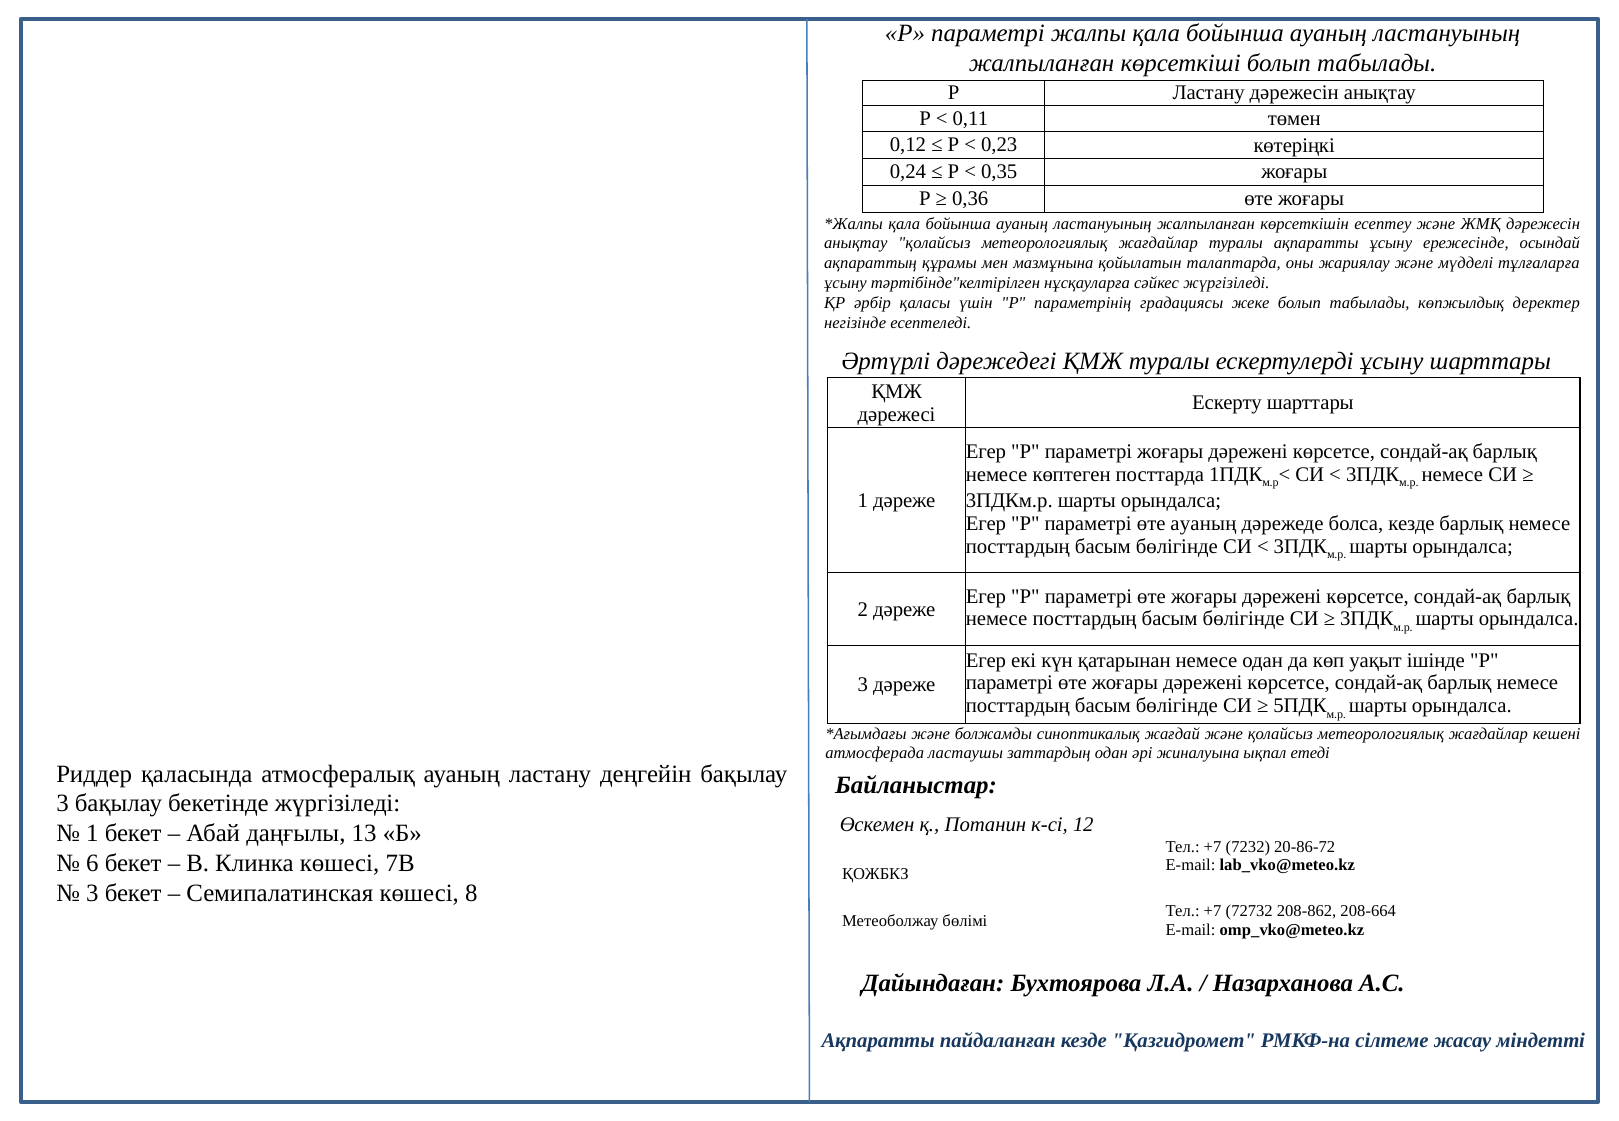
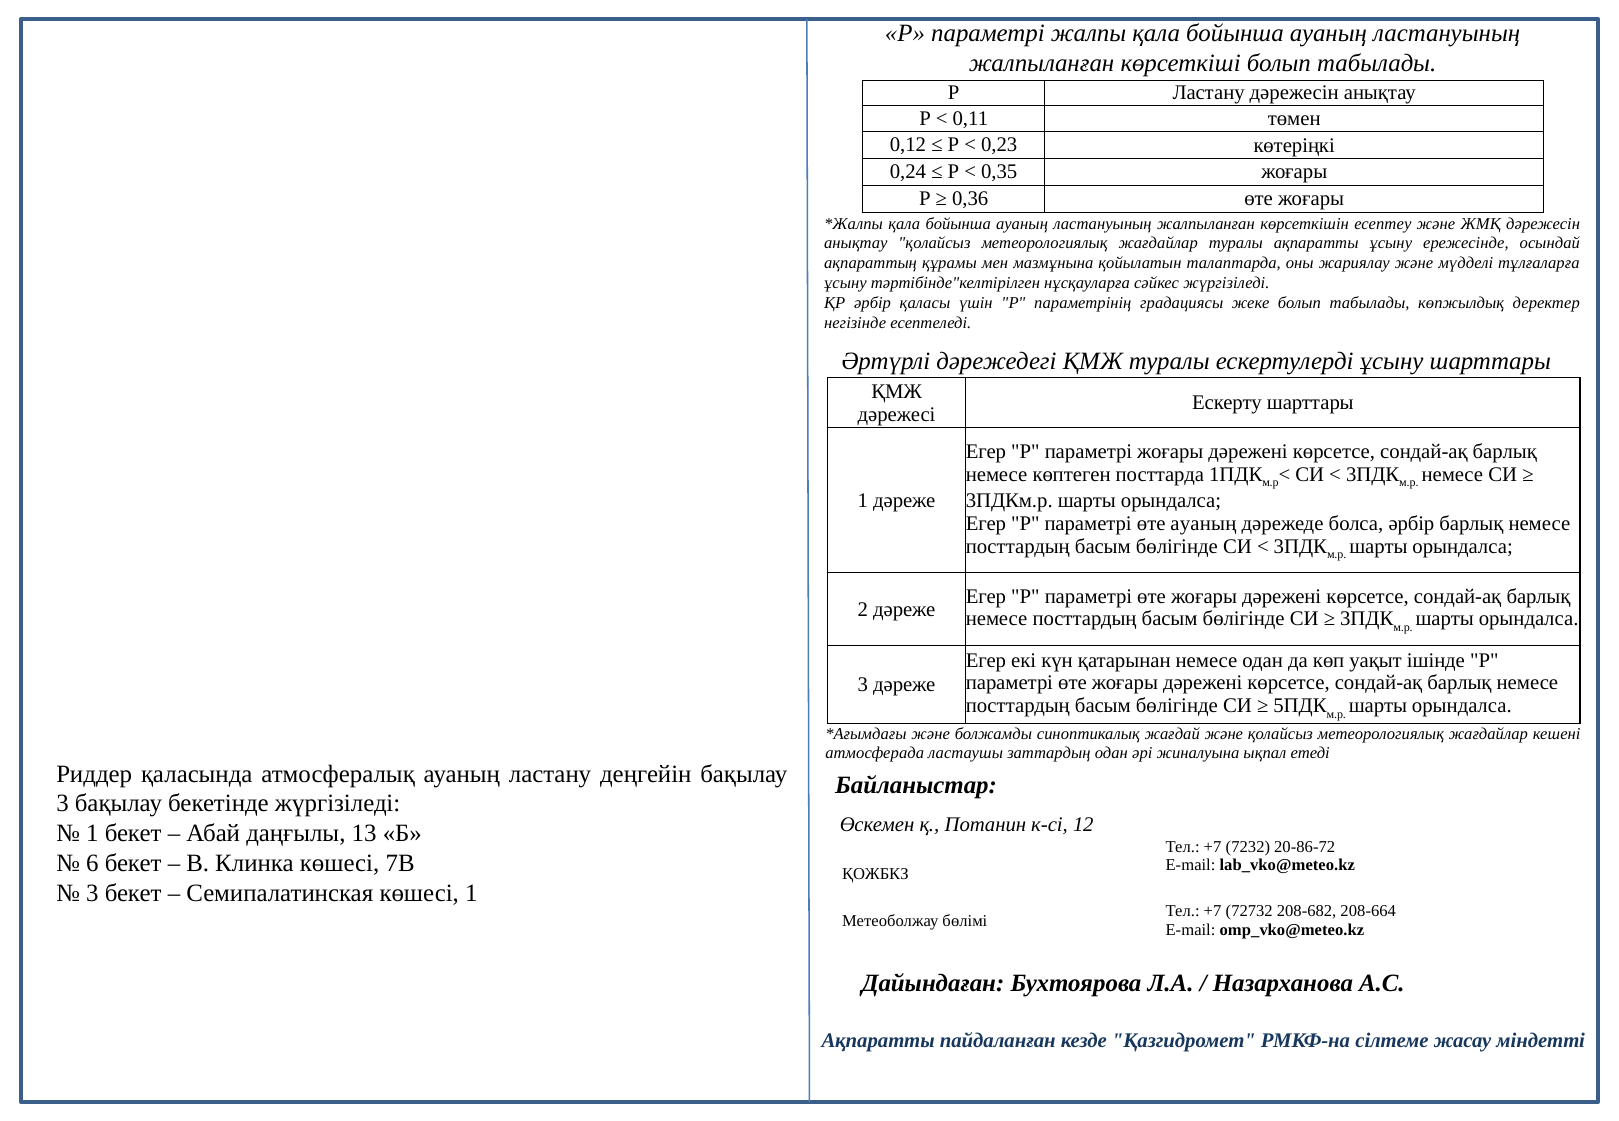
болса кезде: кезде -> әрбір (1411, 523)
көшесі 8: 8 -> 1 (471, 893)
208-862: 208-862 -> 208-682 (1307, 911)
